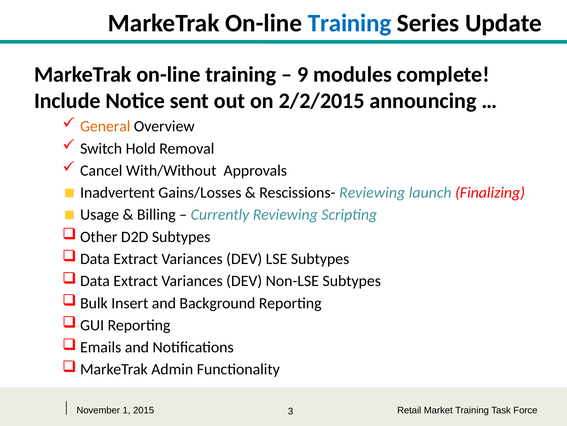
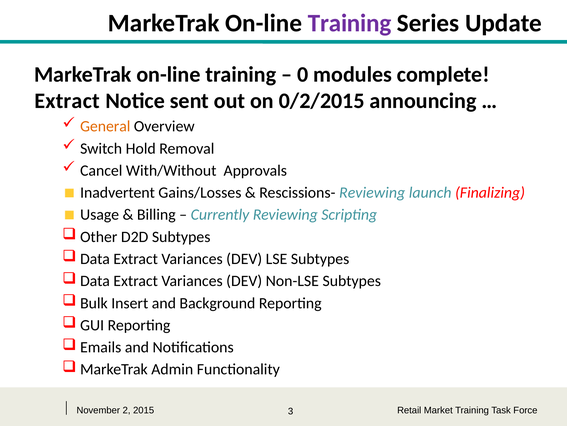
Training colour: blue -> purple (350, 23)
9: 9 -> 0 (303, 74)
Include: Include -> Extract (67, 101)
2/2/2015: 2/2/2015 -> 0/2/2015 (322, 101)
1: 1 -> 2 (127, 410)
